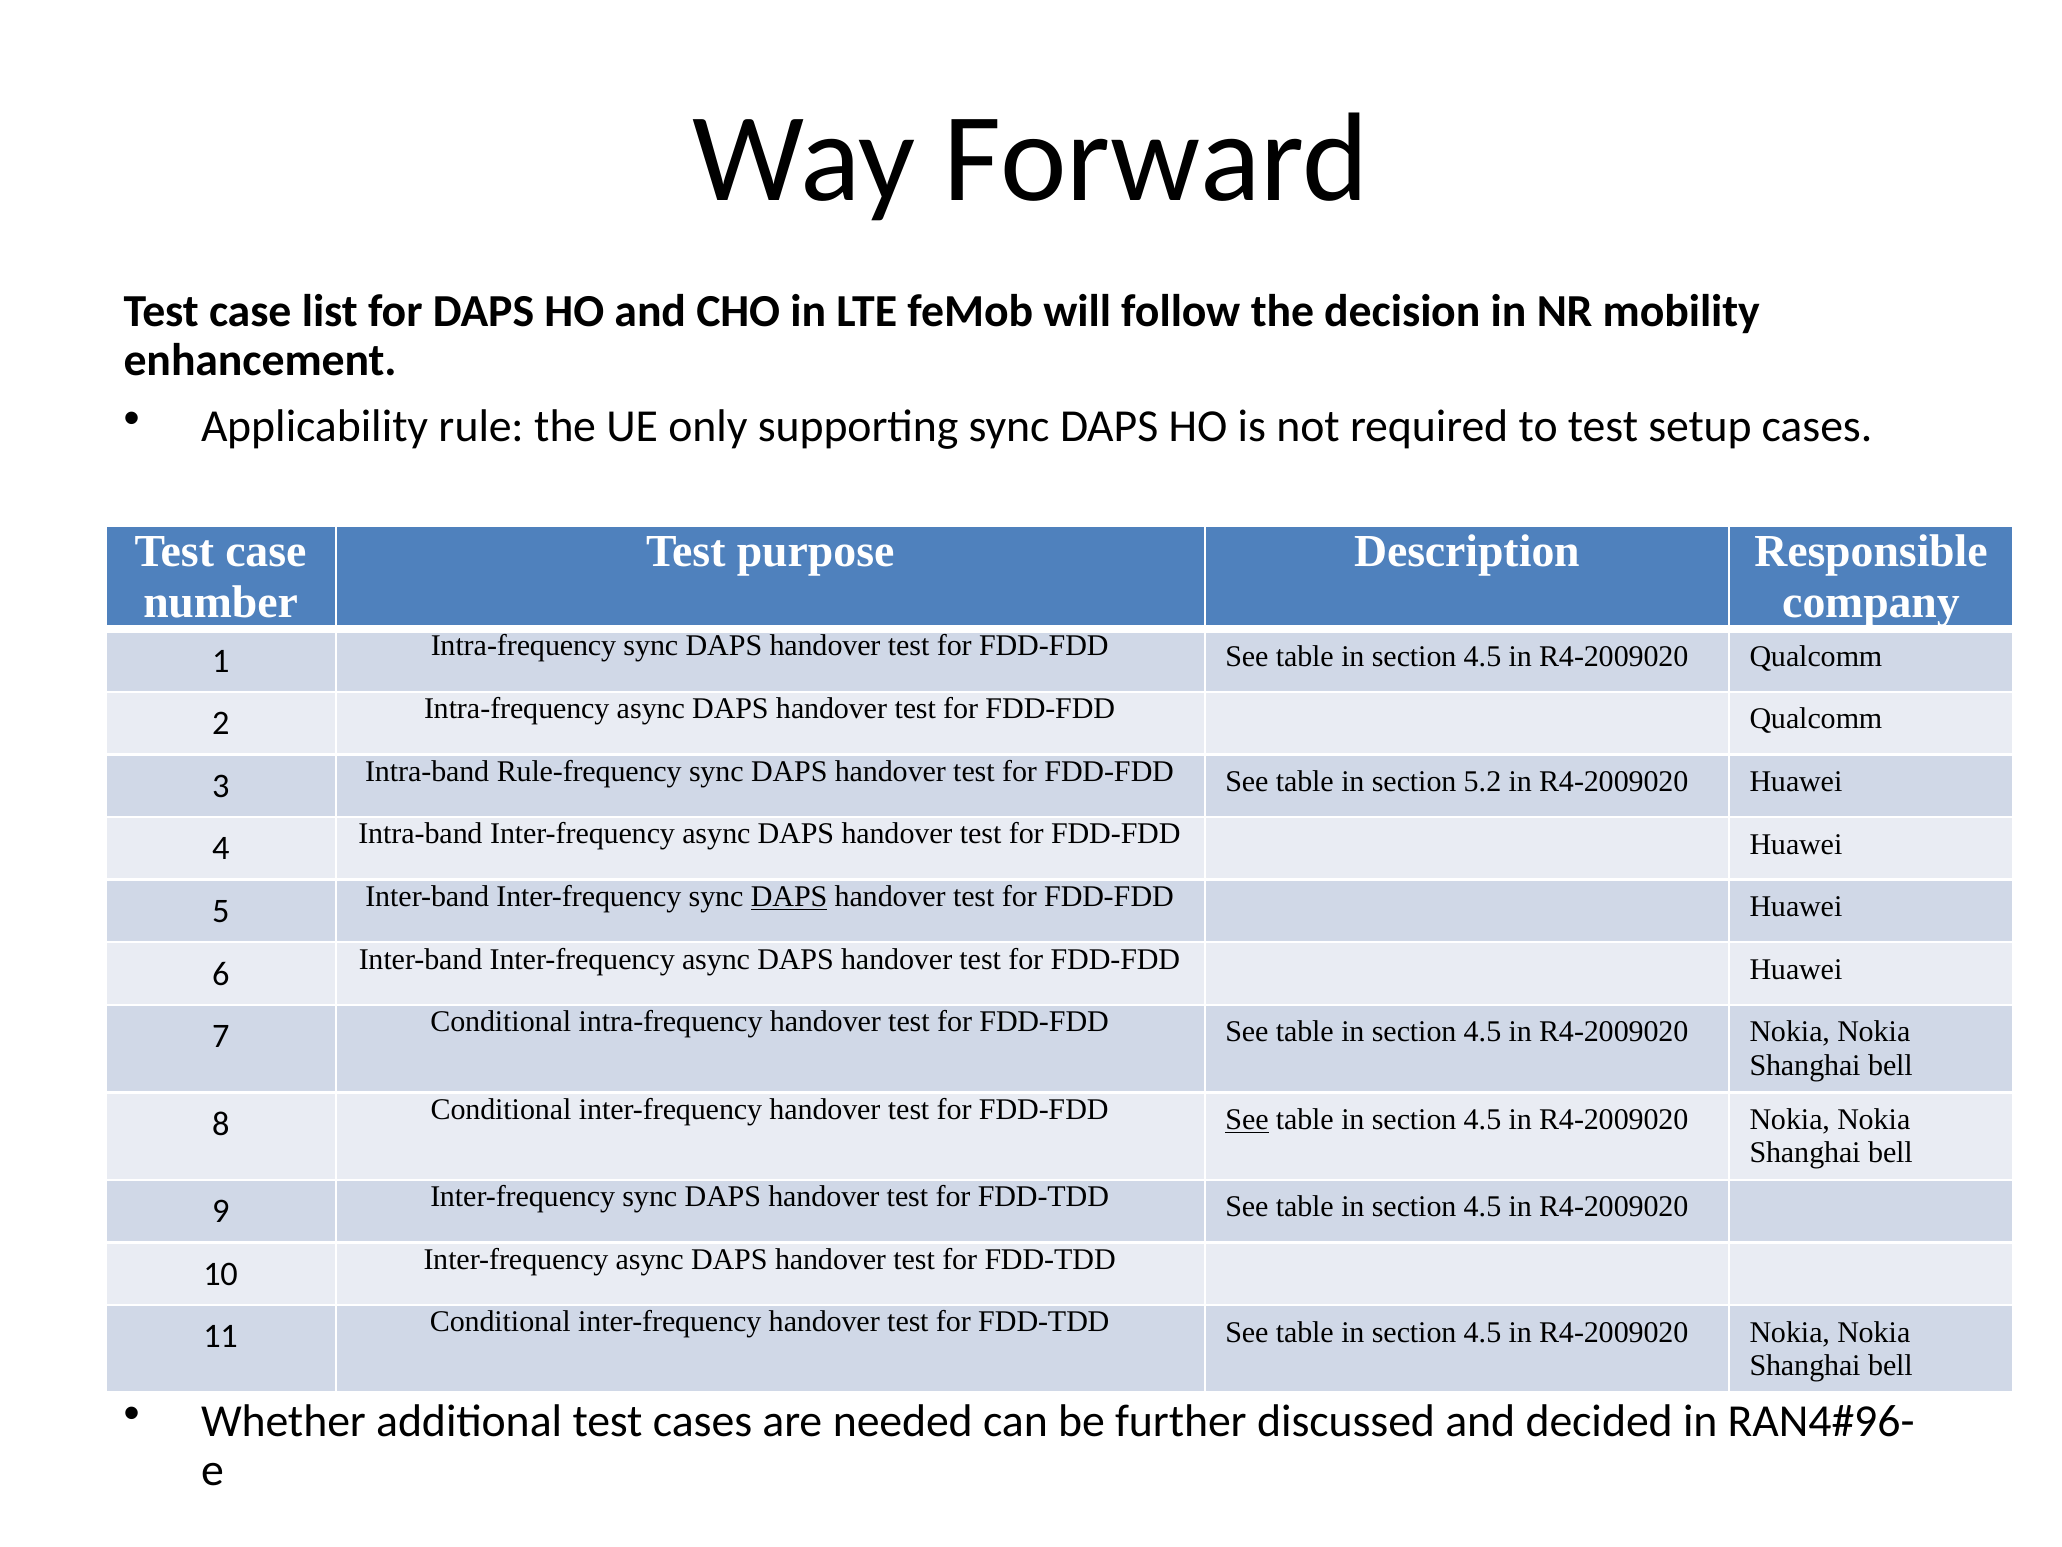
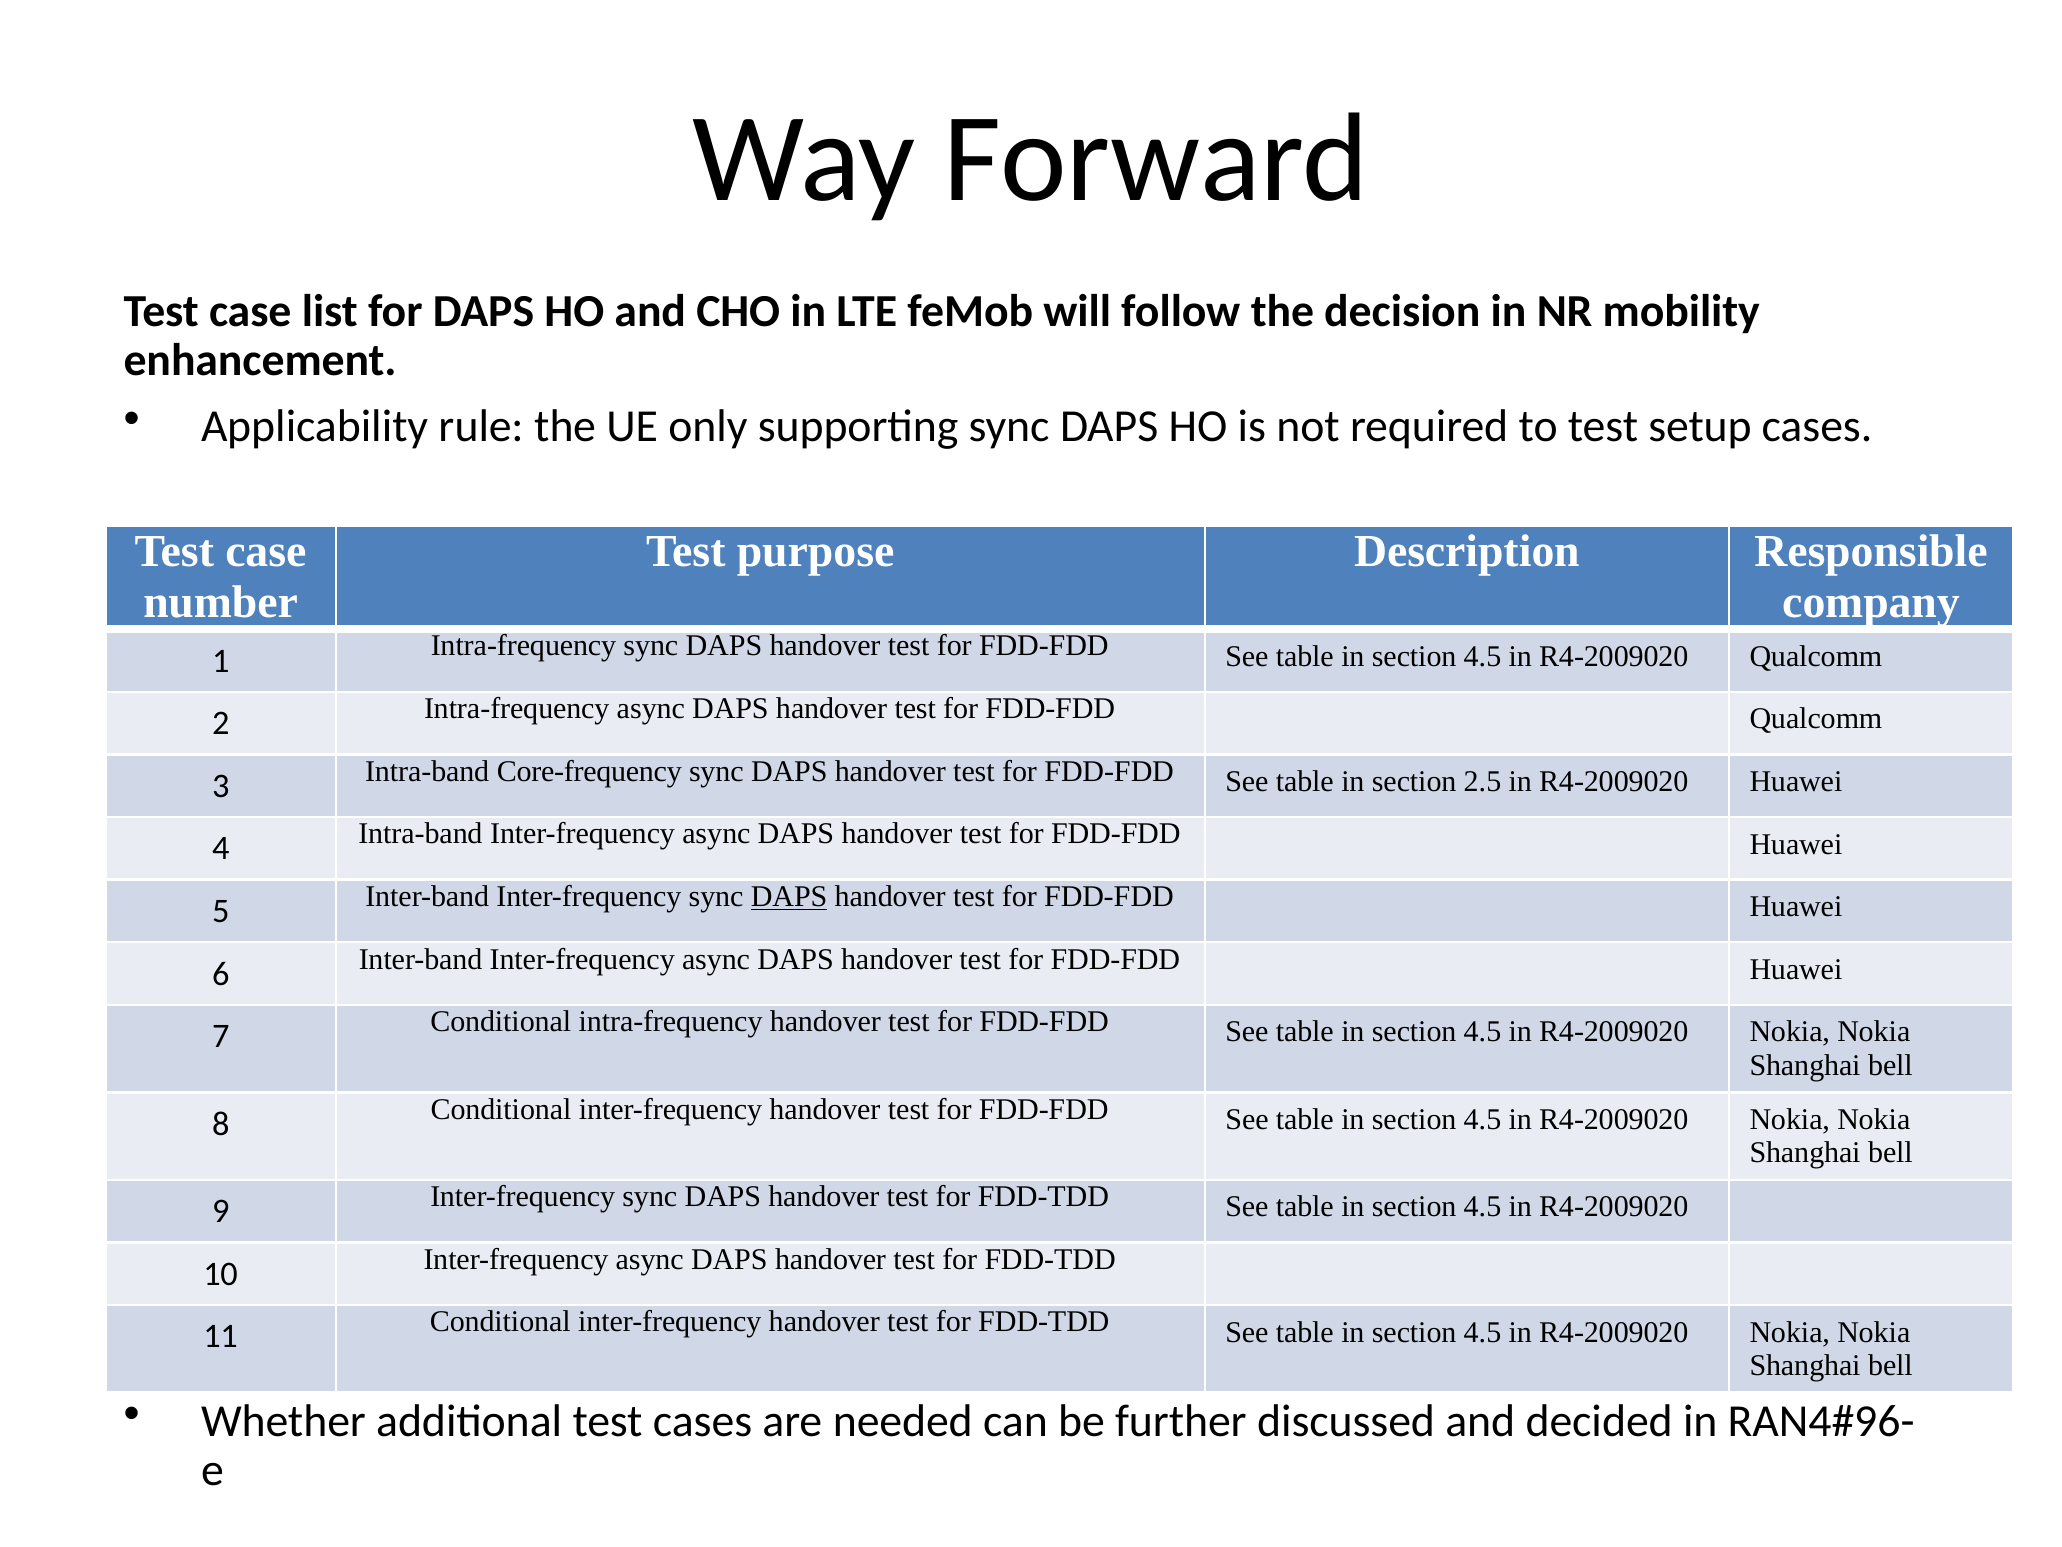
Rule-frequency: Rule-frequency -> Core-frequency (589, 771)
5.2: 5.2 -> 2.5 (1482, 781)
See underline: present -> none (1247, 1119)
